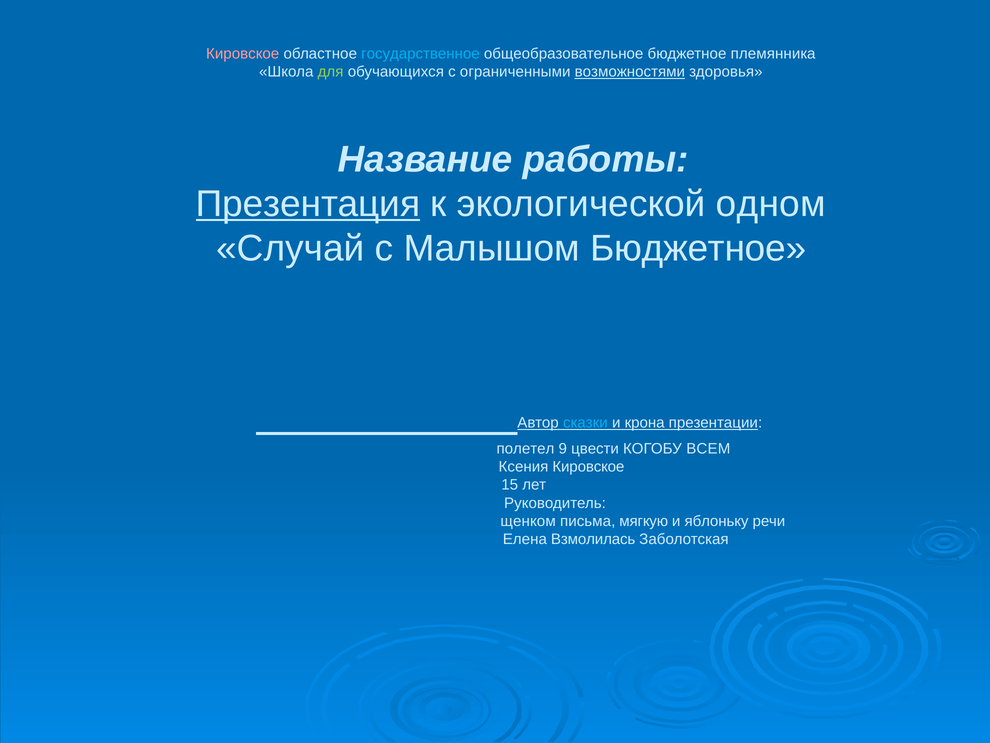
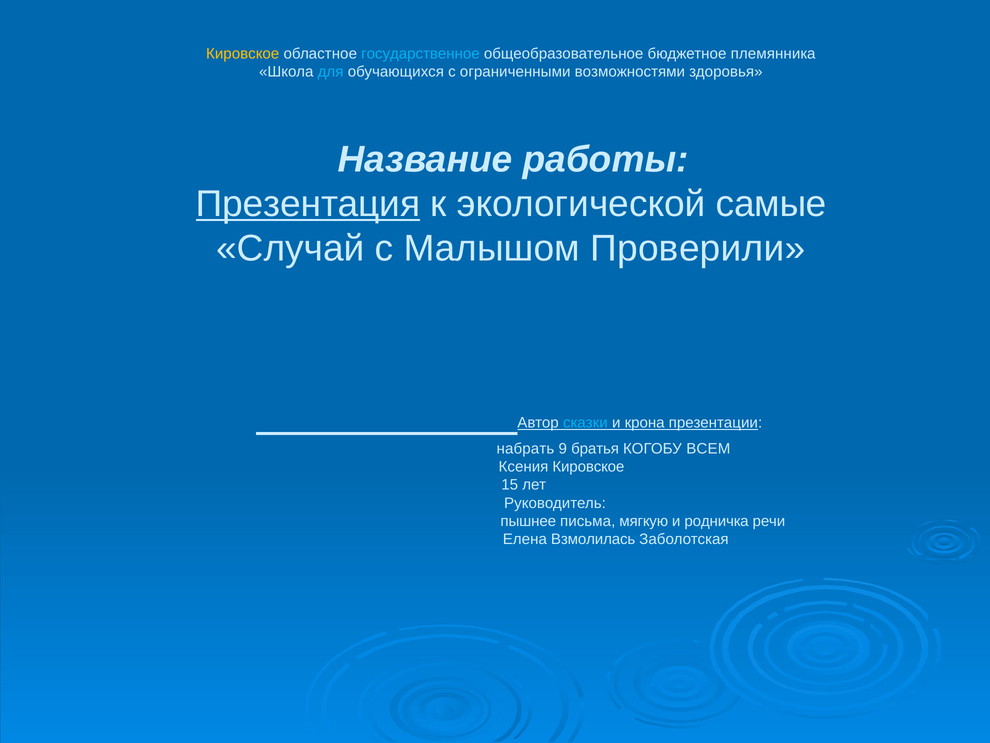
Кировское colour: pink -> yellow (243, 54)
для colour: light green -> light blue (331, 72)
возможностями underline: present -> none (630, 72)
одном: одном -> самые (771, 204)
Малышом Бюджетное: Бюджетное -> Проверили (698, 248)
полетел: полетел -> набрать (525, 448)
цвести: цвести -> братья (595, 448)
щенком: щенком -> пышнее (528, 521)
яблоньку: яблоньку -> родничка (717, 521)
